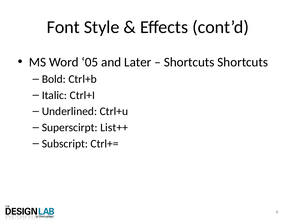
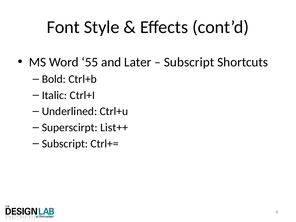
05: 05 -> 55 (90, 62)
Shortcuts: Shortcuts -> Subscript (189, 62)
